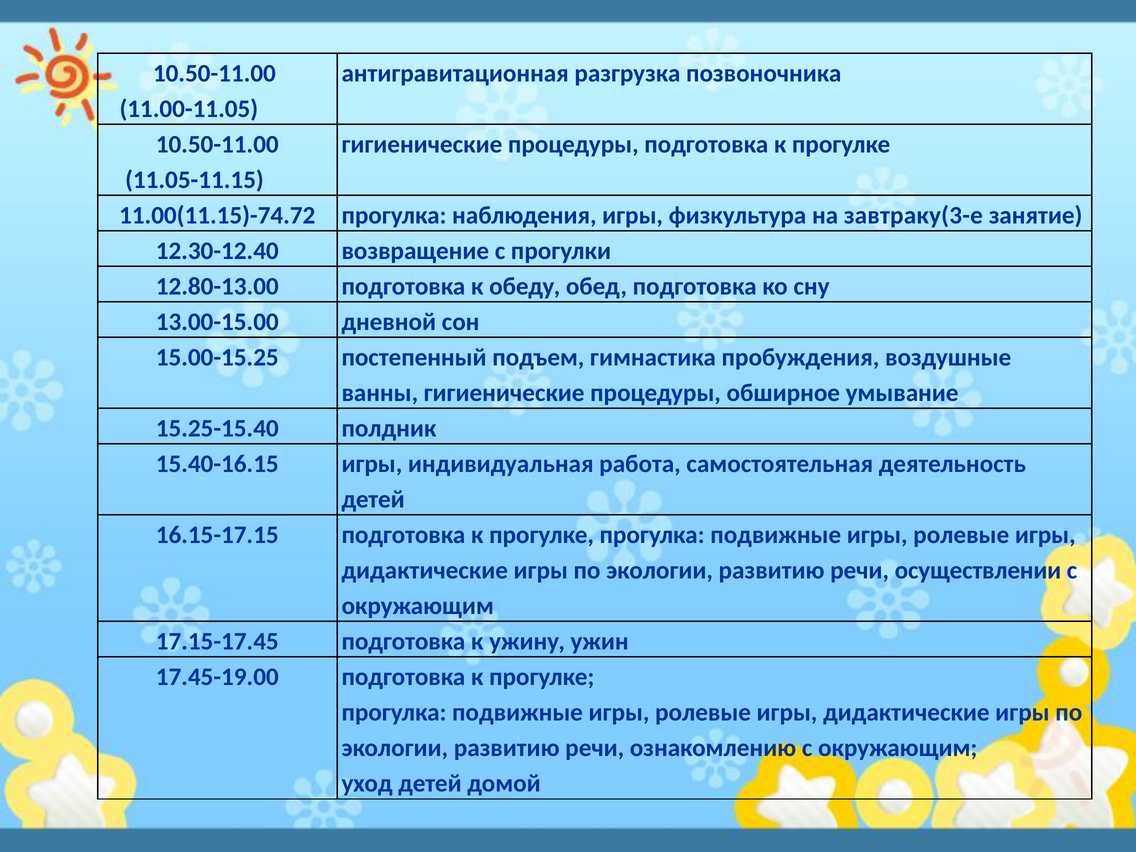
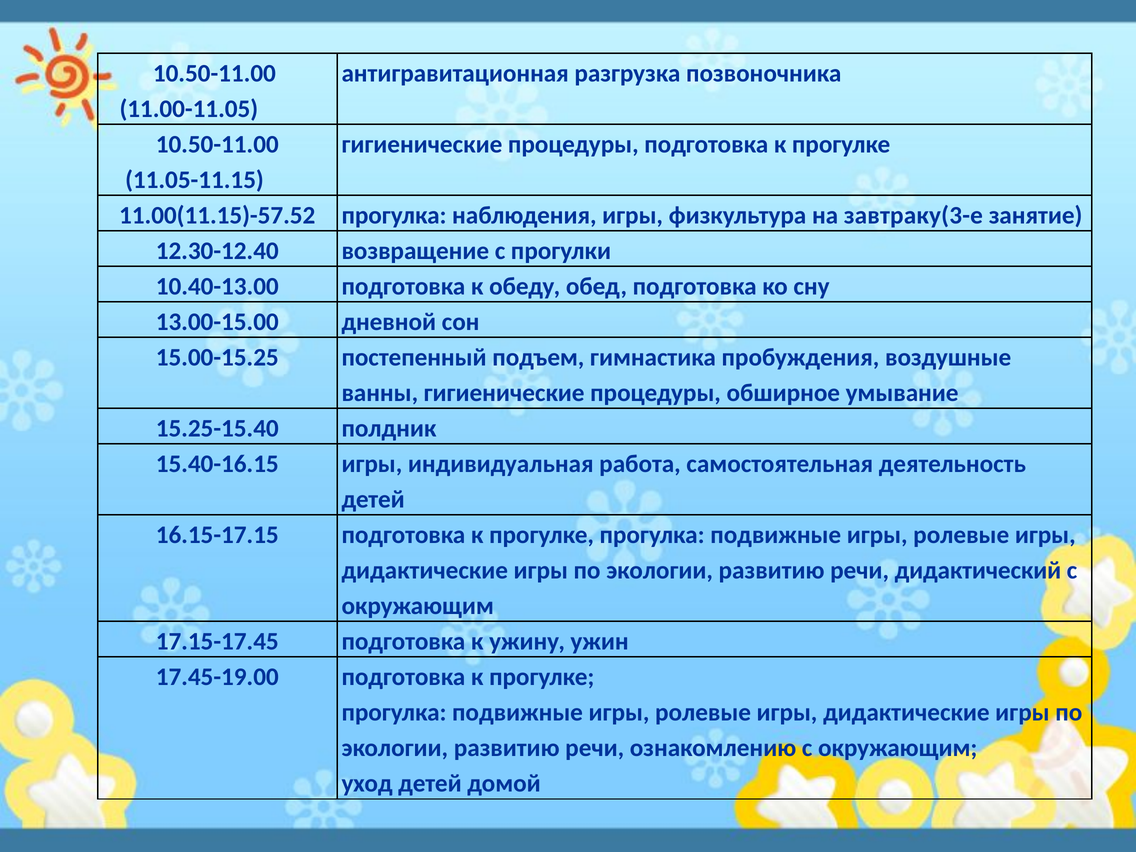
11.00(11.15)-74.72: 11.00(11.15)-74.72 -> 11.00(11.15)-57.52 (217, 216)
12.80-13.00: 12.80-13.00 -> 10.40-13.00 (217, 287)
осуществлении: осуществлении -> дидактический (978, 571)
